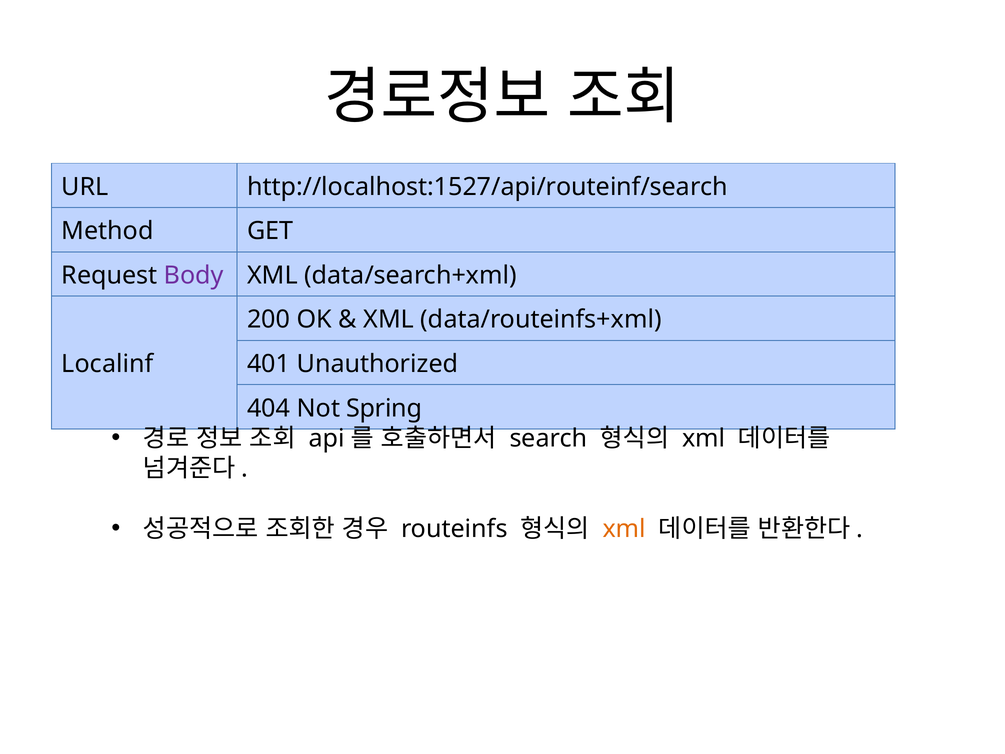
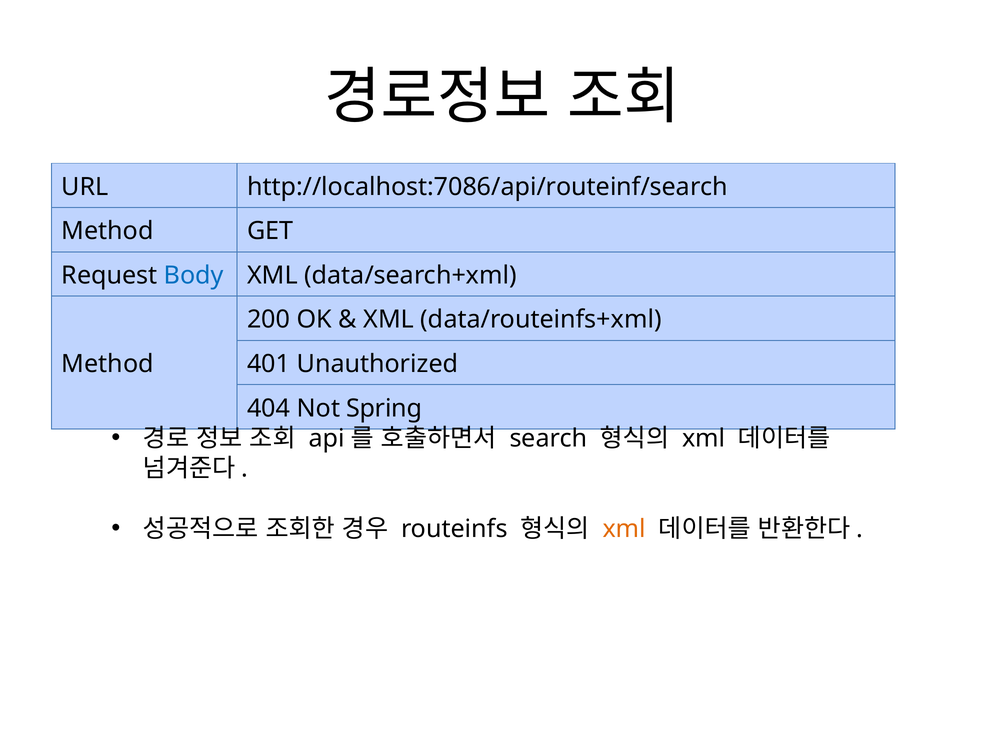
http://localhost:1527/api/routeinf/search: http://localhost:1527/api/routeinf/search -> http://localhost:7086/api/routeinf/search (488, 187)
Body colour: purple -> blue (194, 275)
Localinf: Localinf -> Method (108, 364)
